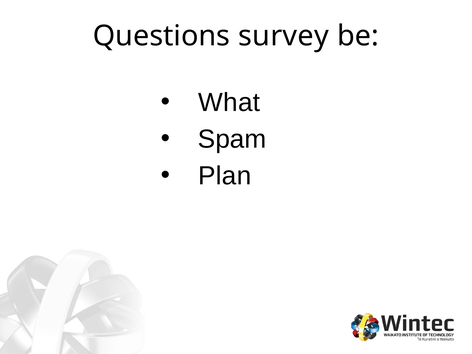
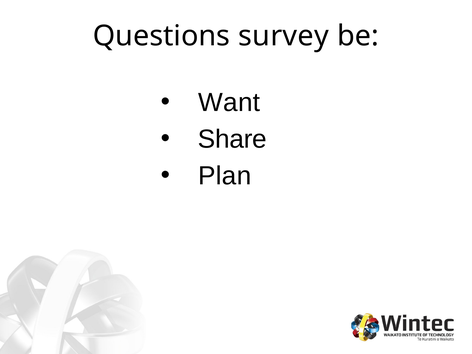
What: What -> Want (229, 102)
Spam: Spam -> Share (232, 139)
